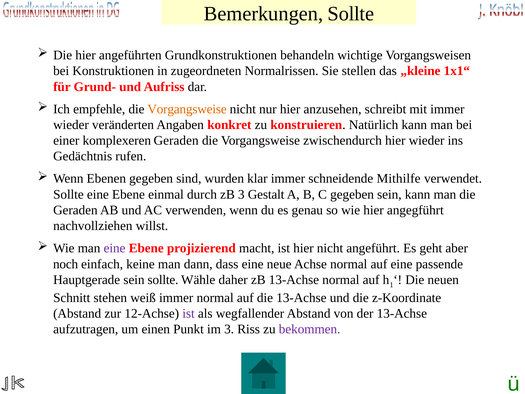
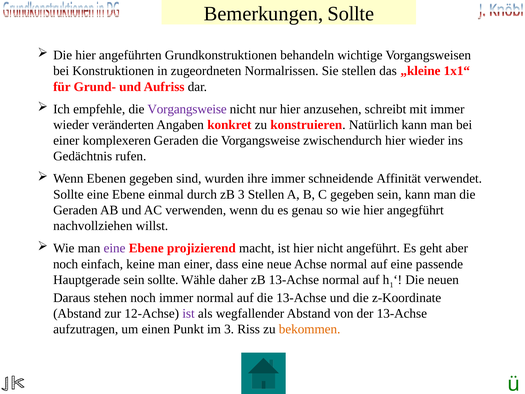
Vorgangsweise colour: orange -> purple (187, 109)
klar: klar -> ihre (257, 179)
Mithilfe: Mithilfe -> Affinität (399, 179)
3 Gestalt: Gestalt -> Stellen (266, 194)
man dann: dann -> einer (198, 264)
Schnitt: Schnitt -> Daraus (72, 297)
stehen weiß: weiß -> noch (143, 297)
bekommen colour: purple -> orange (310, 329)
